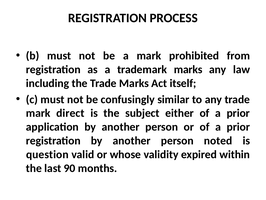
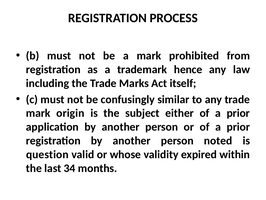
trademark marks: marks -> hence (188, 69)
direct: direct -> origin (70, 113)
90: 90 -> 34 (70, 168)
